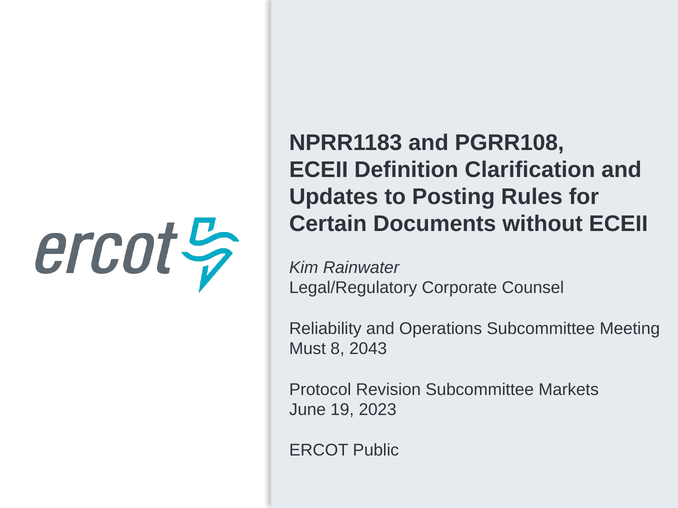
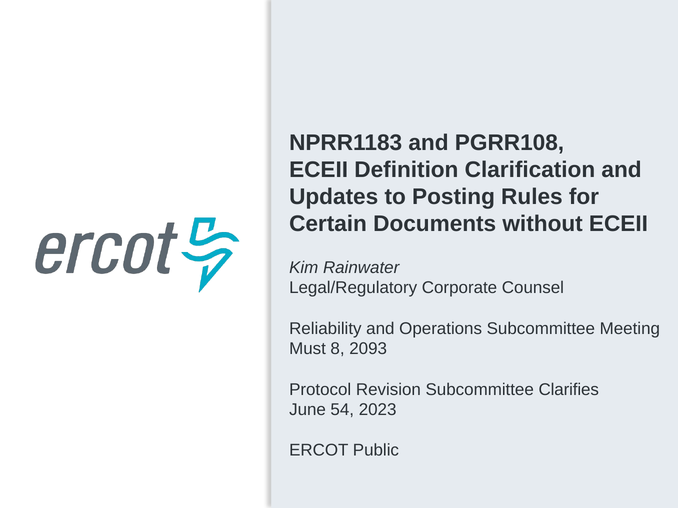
2043: 2043 -> 2093 (368, 349)
Markets: Markets -> Clarifies (569, 390)
19: 19 -> 54 (342, 410)
